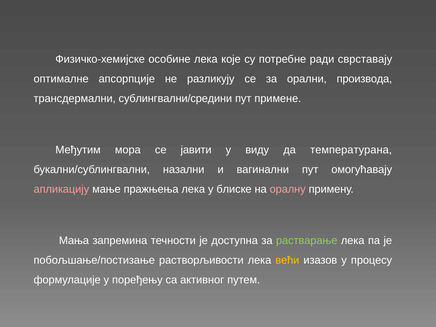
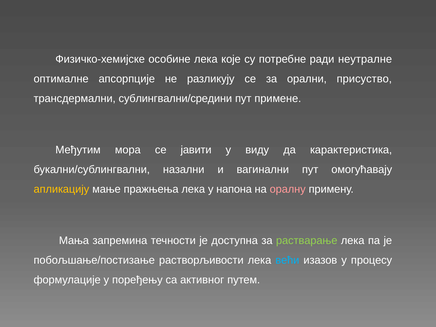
сврставају: сврставају -> неутралне (365, 59)
производа: производа -> присуство (364, 79)
температурана: температурана -> карактеристика (351, 150)
апликацију colour: pink -> yellow (61, 189)
блиске: блиске -> напона (234, 189)
већи colour: yellow -> light blue (287, 260)
